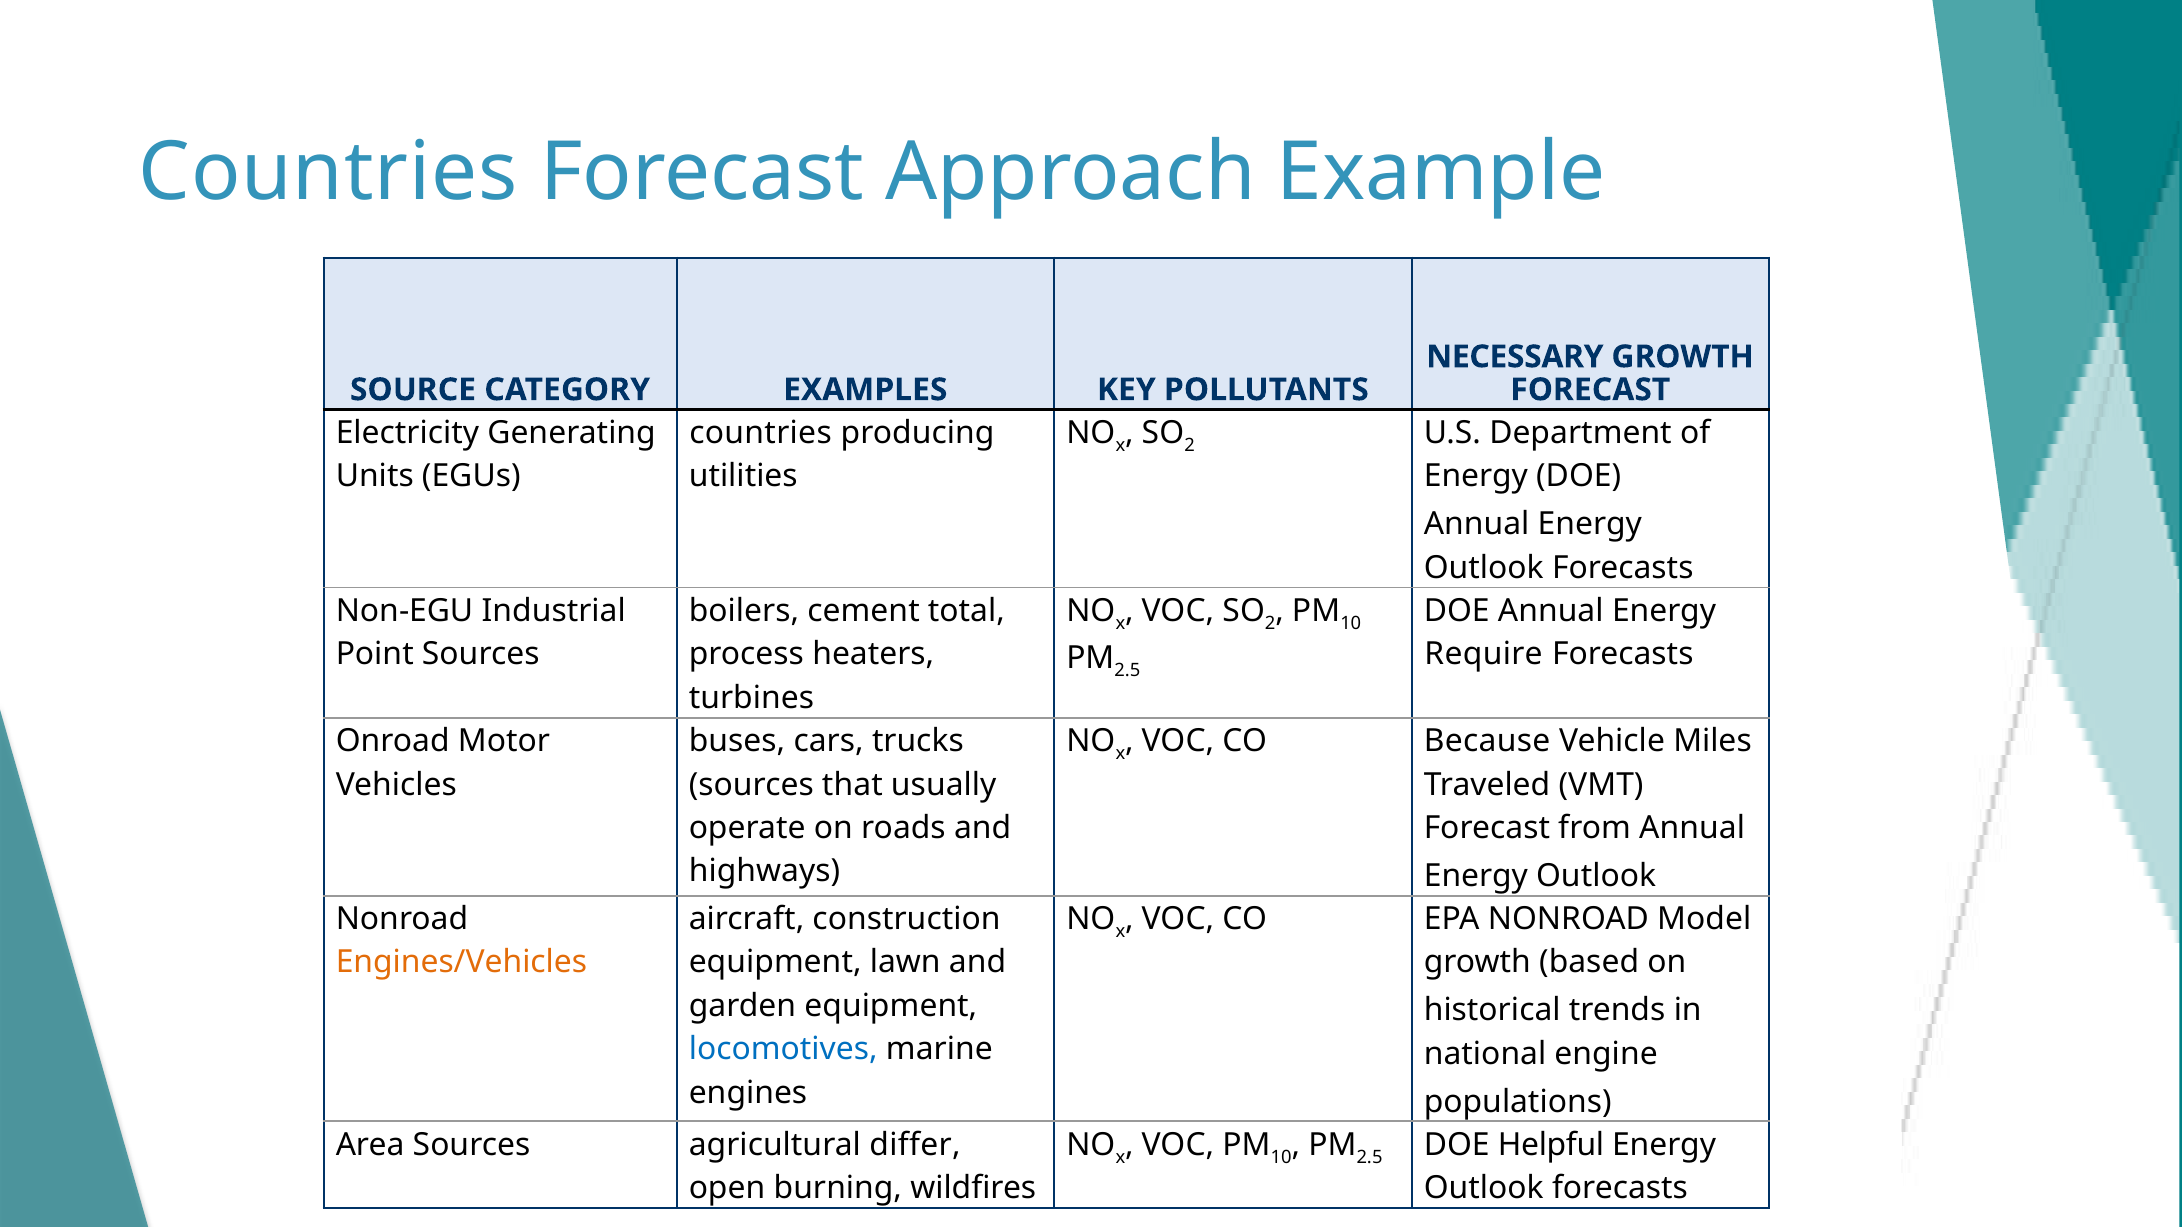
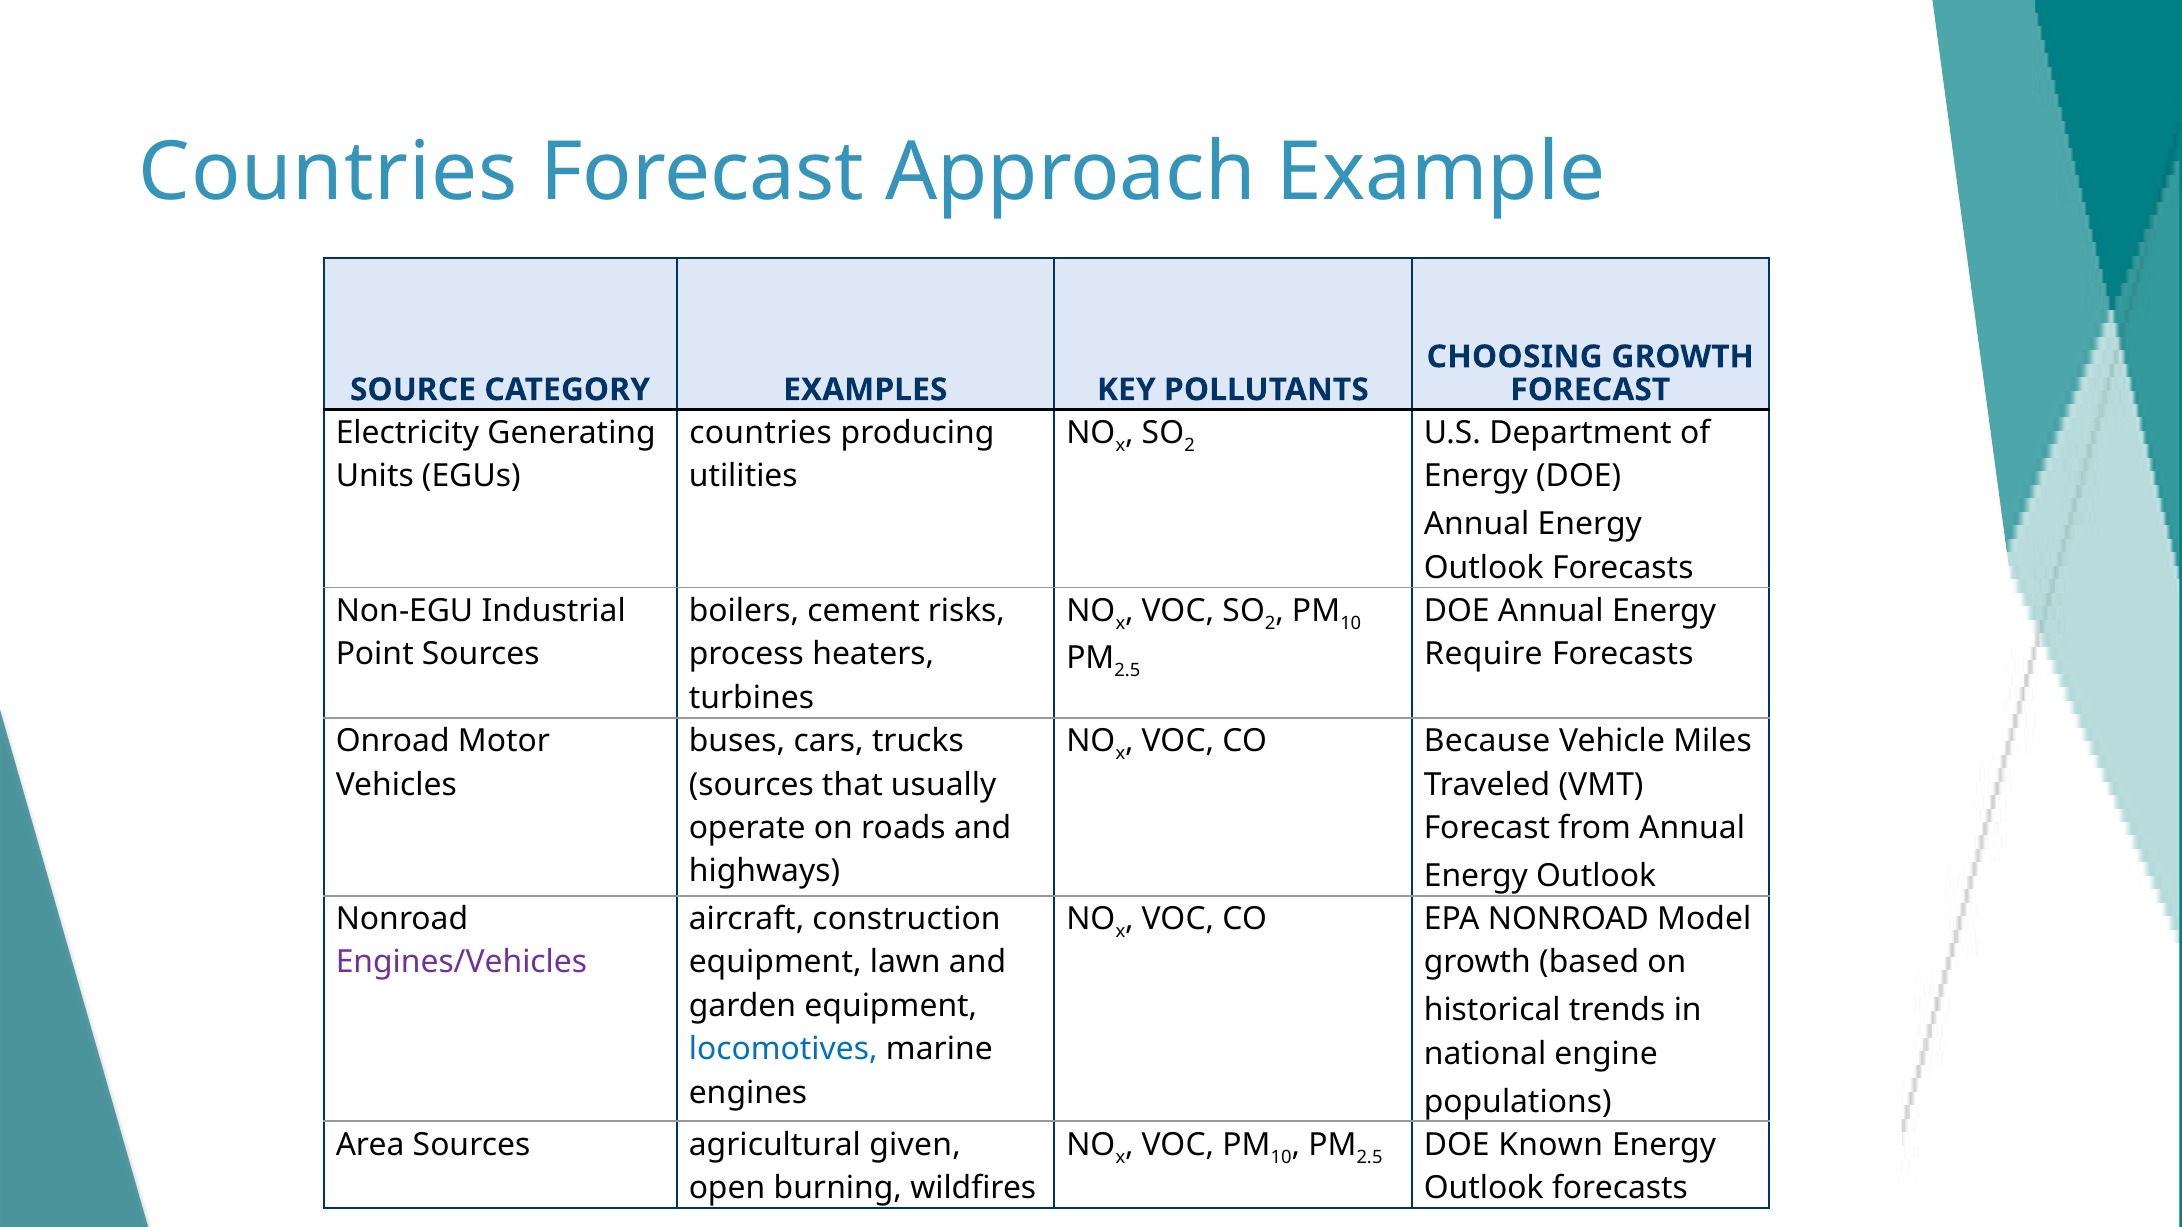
NECESSARY: NECESSARY -> CHOOSING (1515, 357)
total: total -> risks (966, 611)
Engines/Vehicles colour: orange -> purple (461, 963)
differ: differ -> given (915, 1145)
Helpful: Helpful -> Known (1551, 1145)
